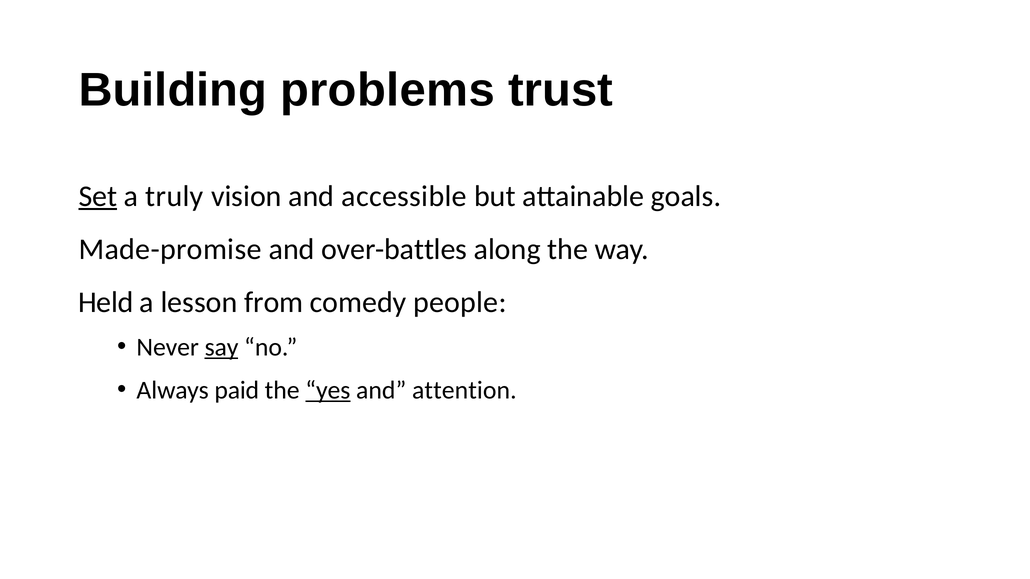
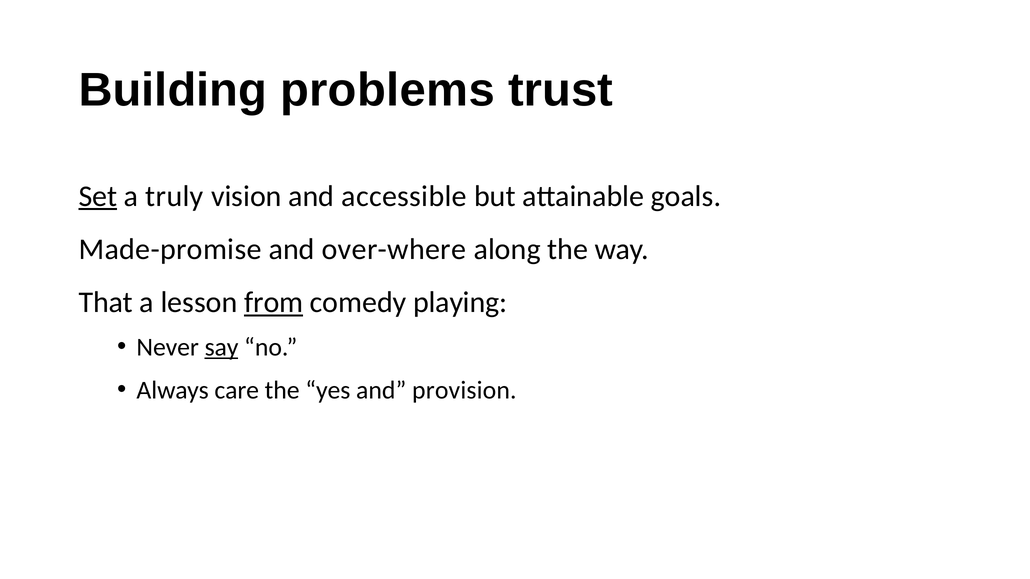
over-battles: over-battles -> over-where (394, 249)
Held: Held -> That (106, 303)
from underline: none -> present (274, 303)
people: people -> playing (460, 303)
paid: paid -> care (237, 390)
yes underline: present -> none (328, 390)
attention: attention -> provision (464, 390)
